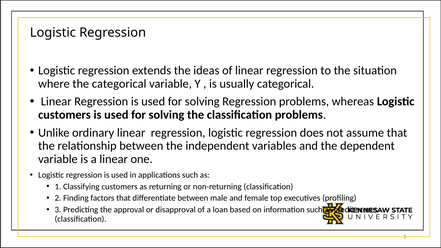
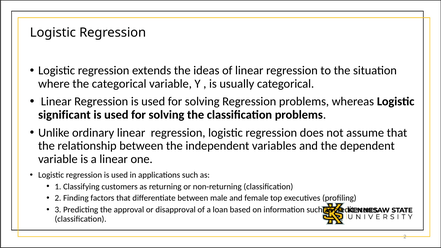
customers: customers -> significant (64, 115)
